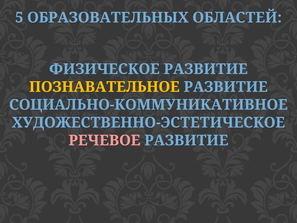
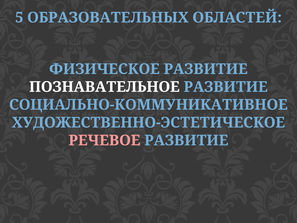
ПОЗНАВАТЕЛЬНОЕ colour: yellow -> white (104, 87)
